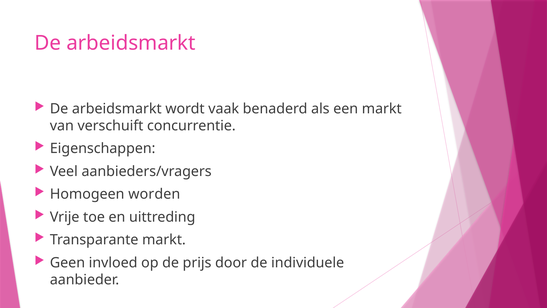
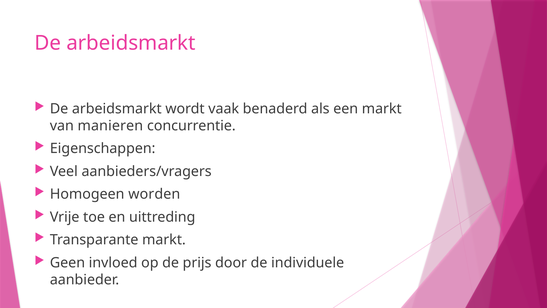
verschuift: verschuift -> manieren (110, 126)
